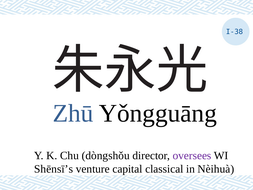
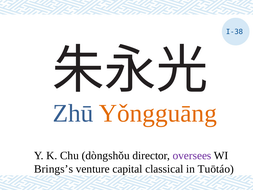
Yǒngguāng colour: black -> orange (158, 113)
Shēnsī’s: Shēnsī’s -> Brings’s (54, 169)
Nèihuà: Nèihuà -> Tuōtáo (216, 169)
